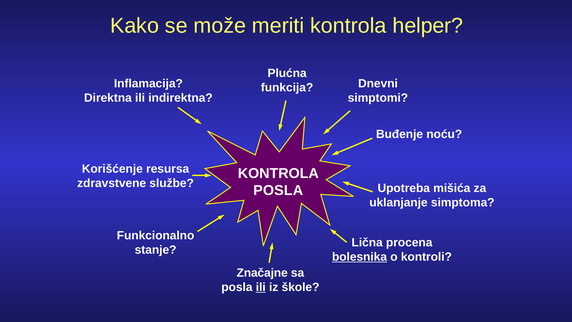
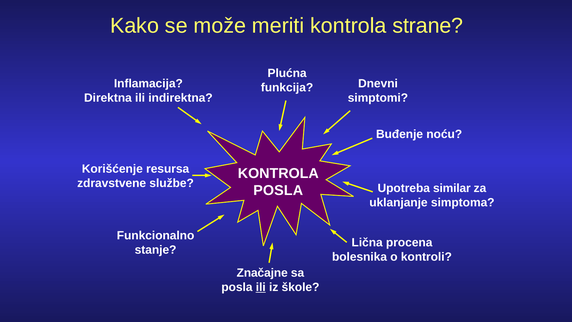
helper: helper -> strane (428, 26)
mišića: mišića -> similar (452, 188)
bolesnika underline: present -> none (360, 257)
